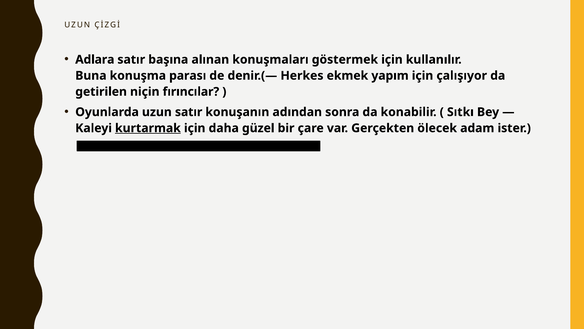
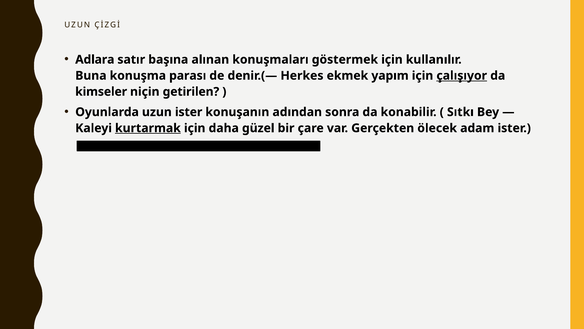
çalışıyor underline: none -> present (462, 76)
getirilen: getirilen -> kimseler (101, 92)
fırıncılar: fırıncılar -> getirilen (191, 92)
uzun satır: satır -> ister (189, 112)
